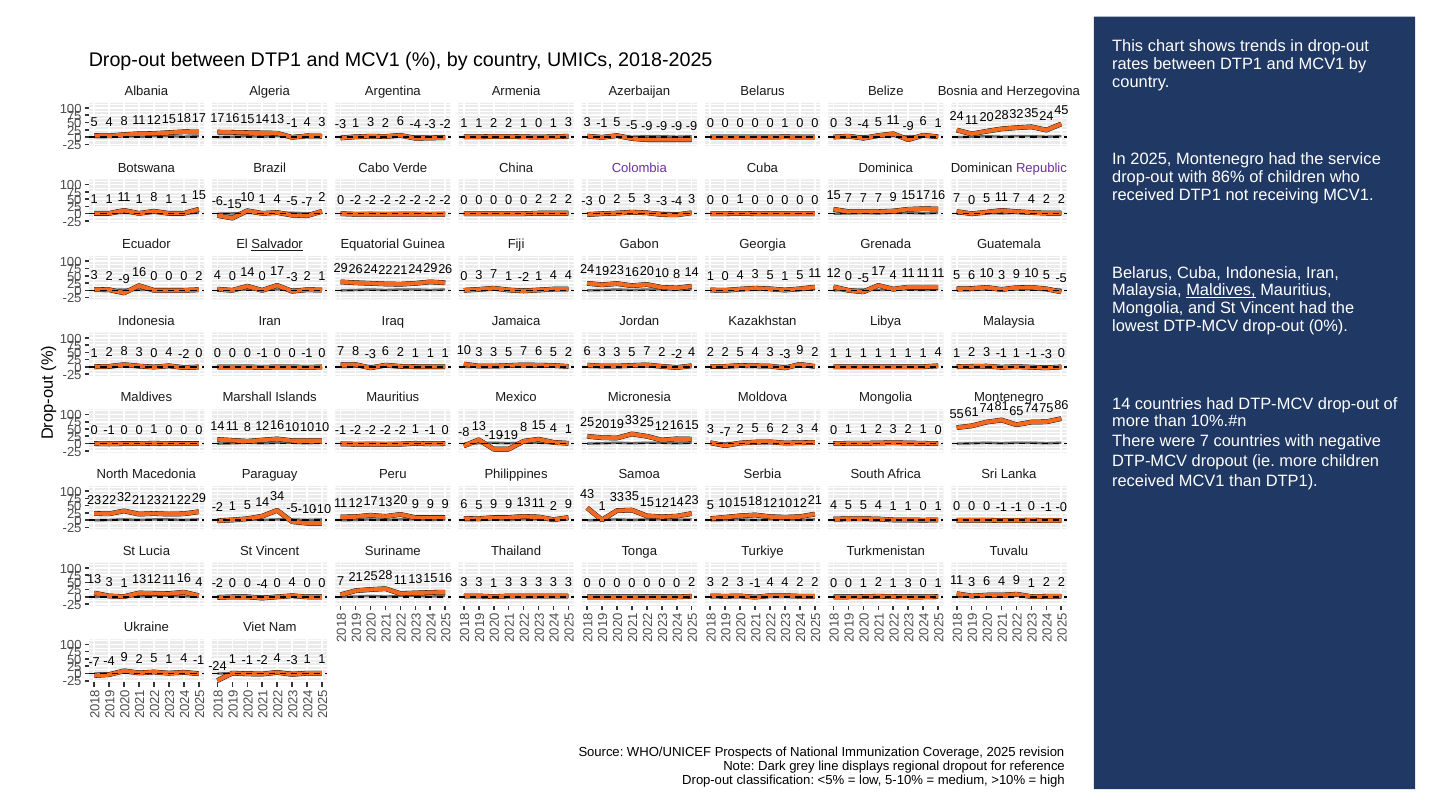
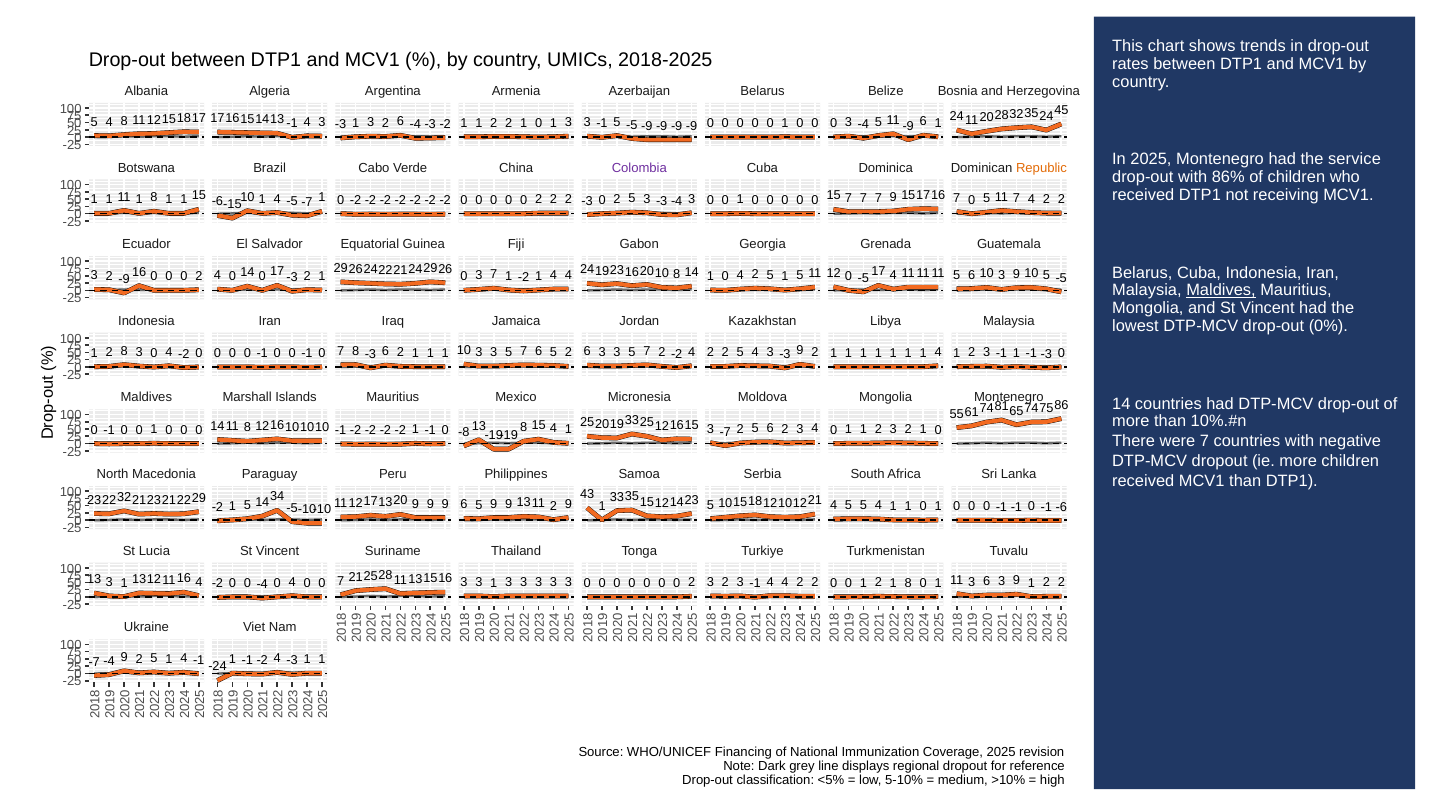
Republic colour: purple -> orange (1041, 168)
-5 -7 2: 2 -> 1 (322, 198)
Salvador underline: present -> none (277, 244)
0 4 3: 3 -> 2 (755, 275)
-0: -0 -> -6 (1061, 507)
3 6 4: 4 -> 3 (1002, 581)
2 1 3: 3 -> 8 (908, 583)
Prospects: Prospects -> Financing (743, 752)
